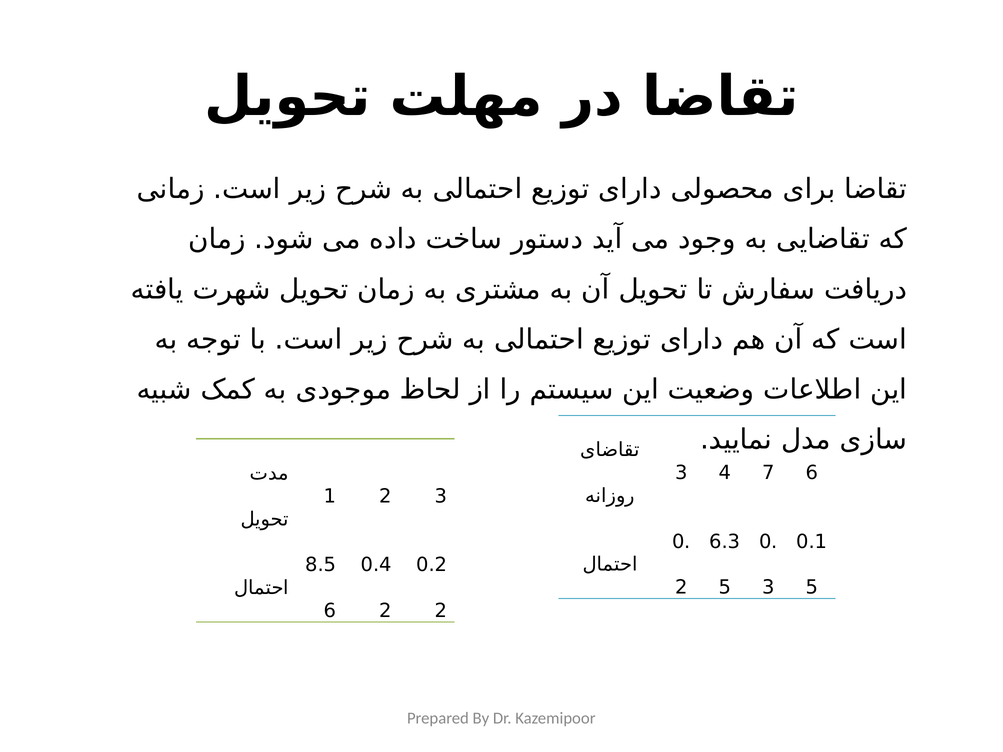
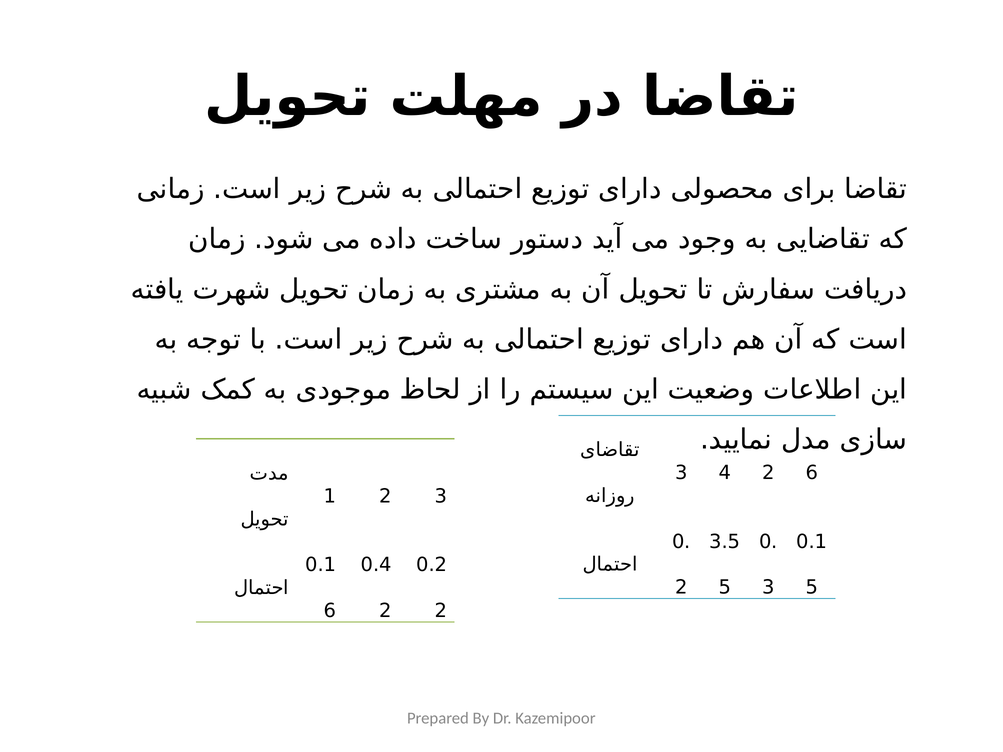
4 7: 7 -> 2 (768, 473)
6.3: 6.3 -> 3.5 (725, 542)
8.5: 8.5 -> 0.1 (321, 565)
